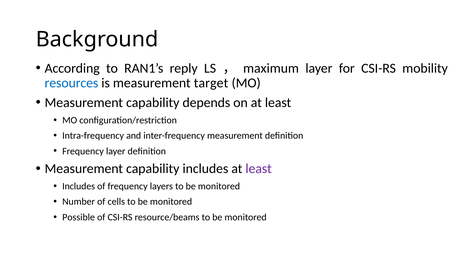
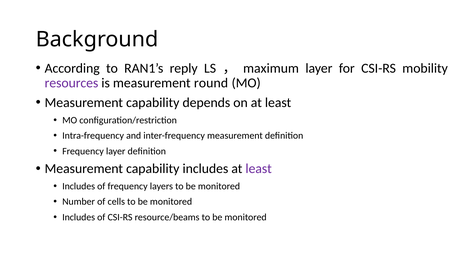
resources colour: blue -> purple (71, 83)
target: target -> round (211, 83)
Possible: Possible -> Includes (79, 218)
